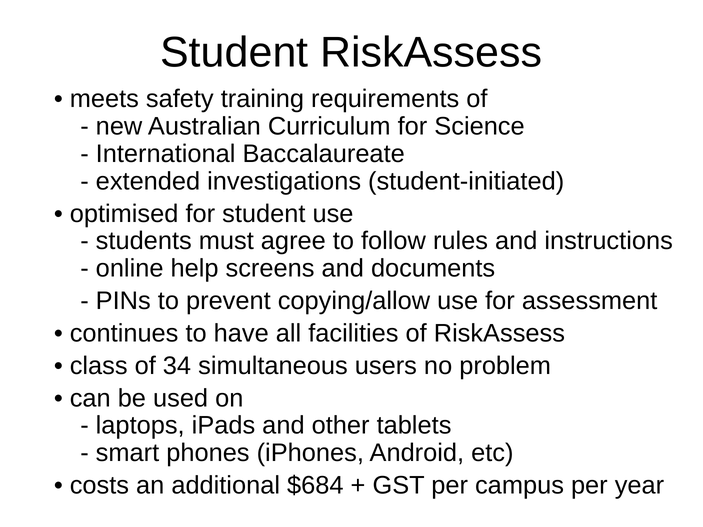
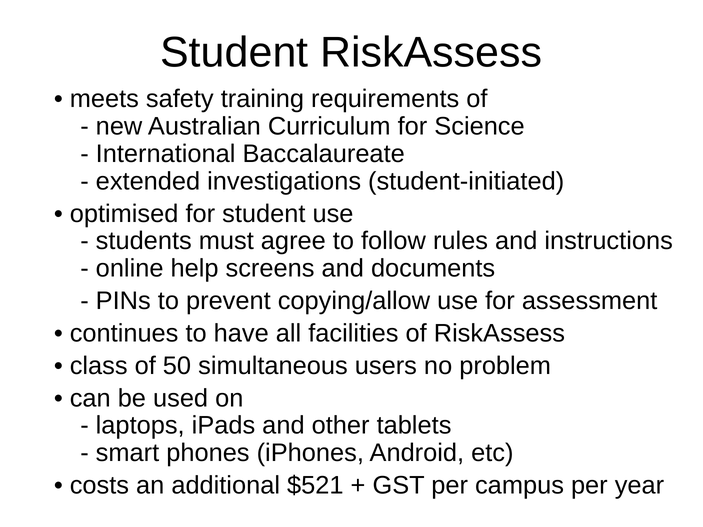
34: 34 -> 50 (177, 366)
$684: $684 -> $521 (315, 486)
